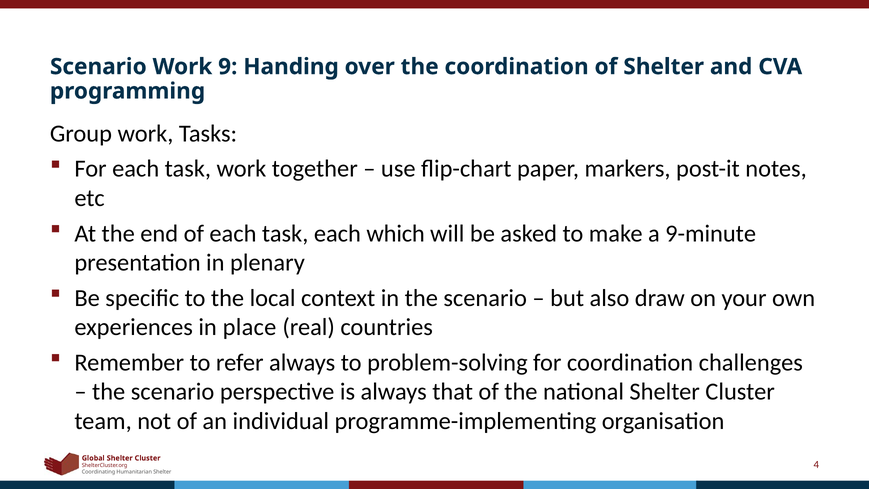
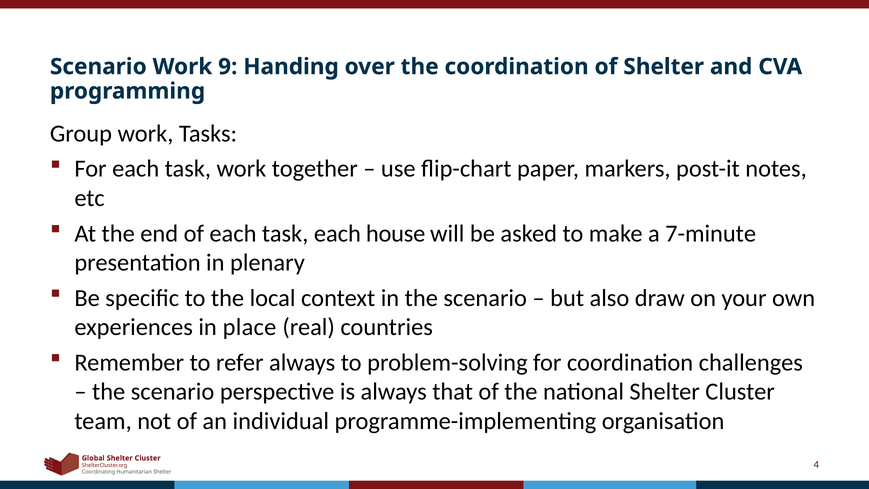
which: which -> house (396, 233)
9-minute: 9-minute -> 7-minute (711, 233)
